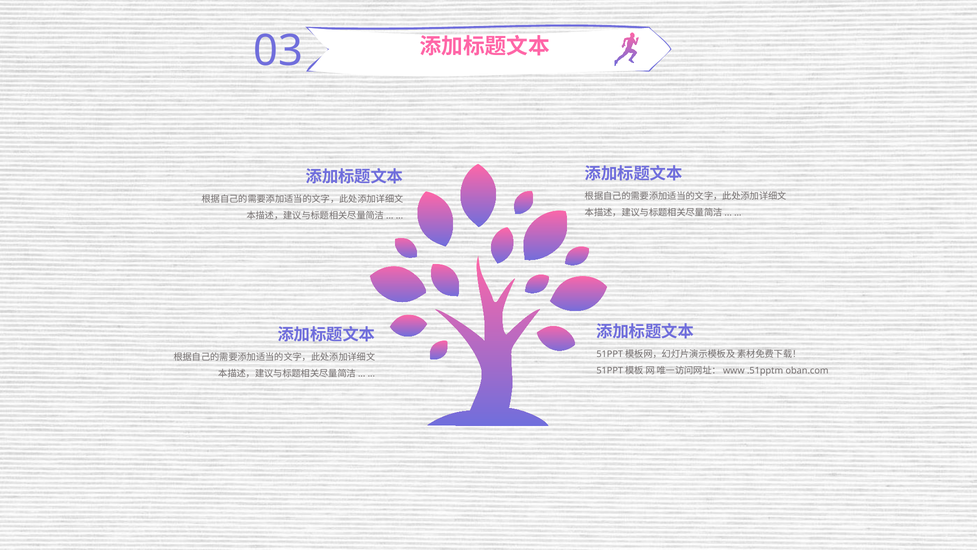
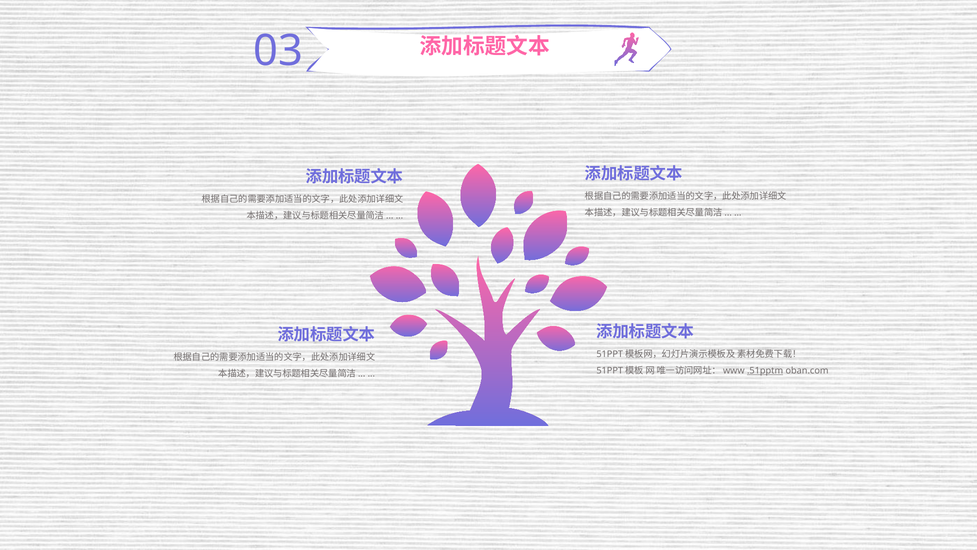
.51pptm underline: none -> present (765, 370)
